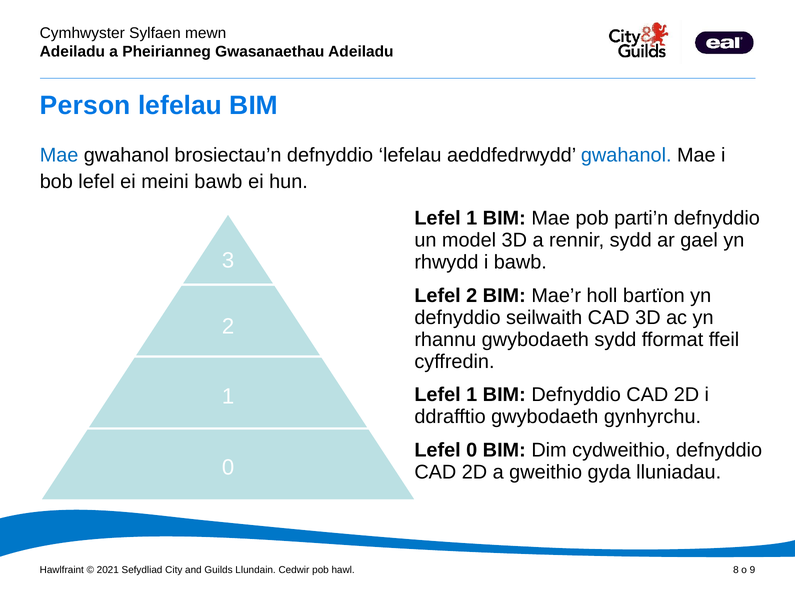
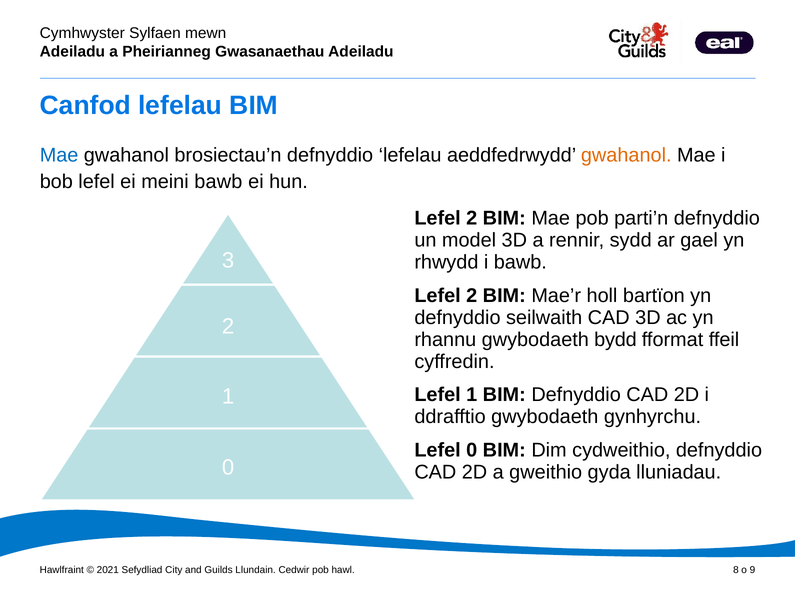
Person: Person -> Canfod (85, 105)
gwahanol colour: blue -> orange (626, 155)
1: 1 -> 2 (472, 218)
gwybodaeth sydd: sydd -> bydd (615, 340)
